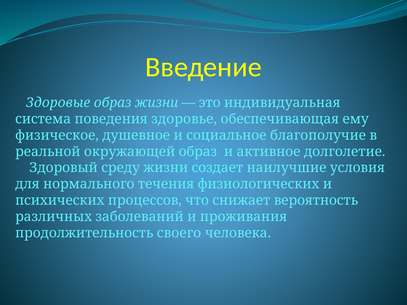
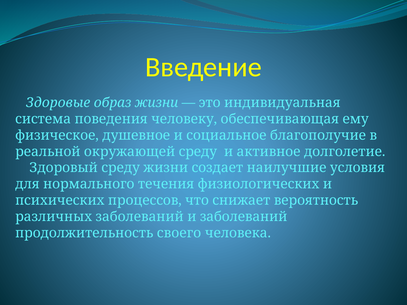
здоровье: здоровье -> человеку (184, 119)
окружающей образ: образ -> среду (198, 152)
и проживания: проживания -> заболеваний (244, 217)
